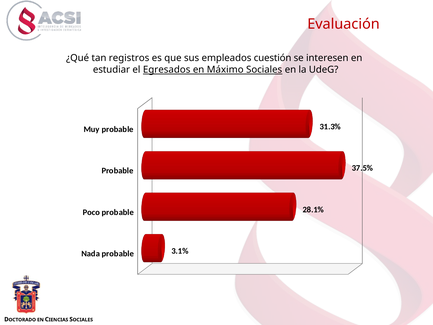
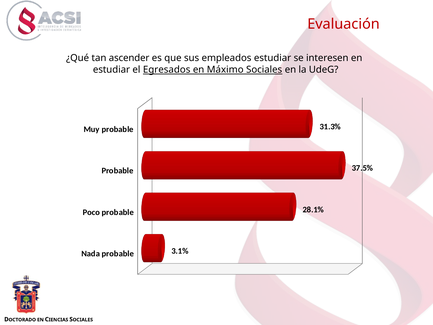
registros: registros -> ascender (129, 58)
empleados cuestión: cuestión -> estudiar (273, 58)
